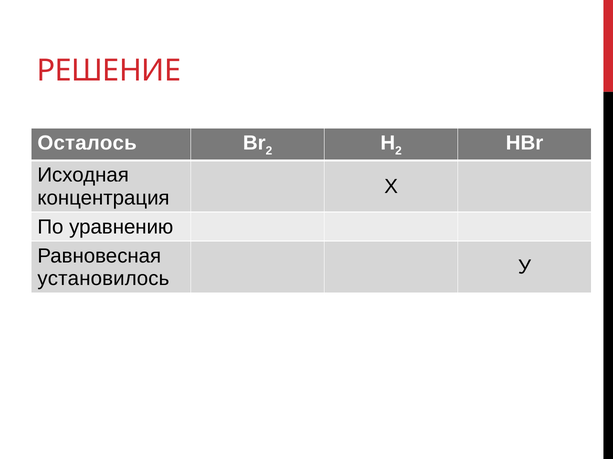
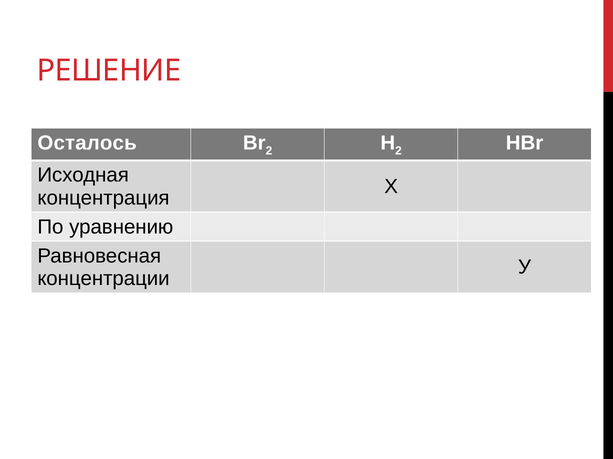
установилось: установилось -> концентрации (104, 279)
